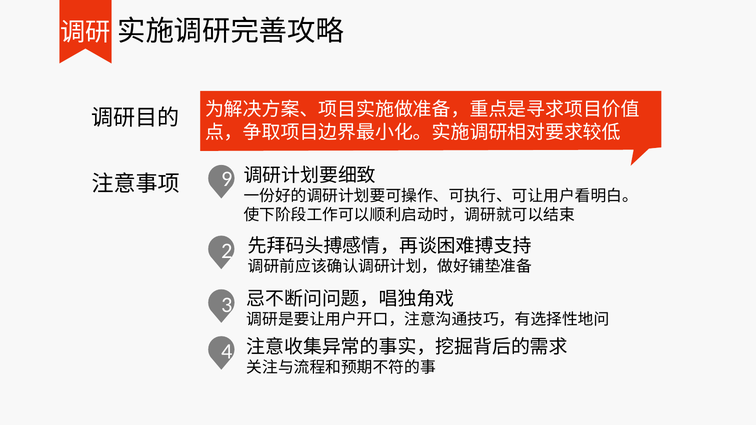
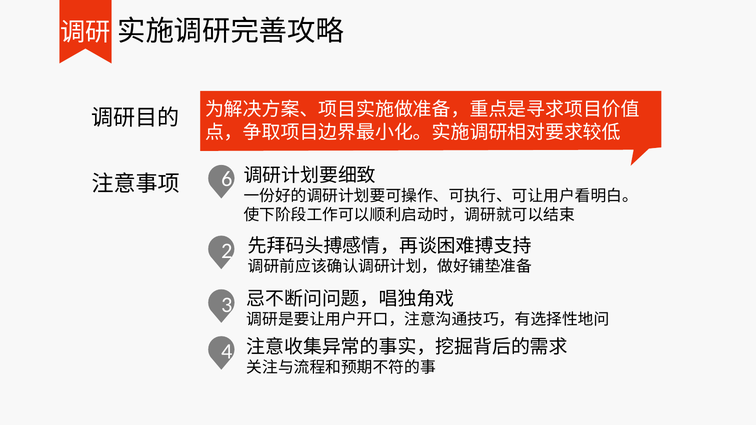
9: 9 -> 6 (227, 179)
